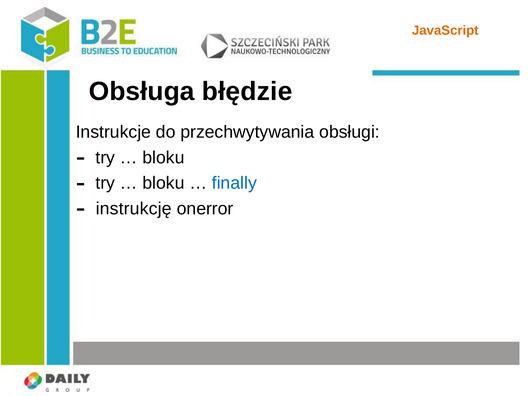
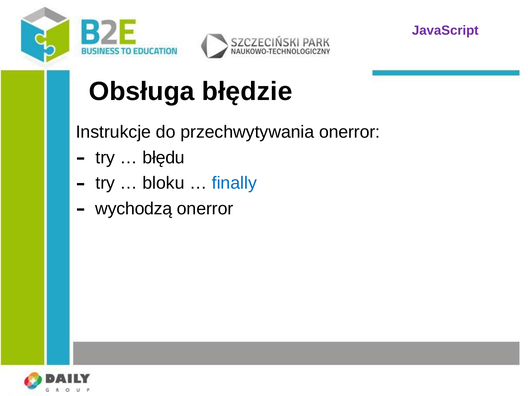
JavaScript colour: orange -> purple (445, 31)
przechwytywania obsługi: obsługi -> onerror (350, 132)
bloku: bloku -> błędu (164, 158)
instrukcję: instrukcję -> wychodzą (134, 209)
